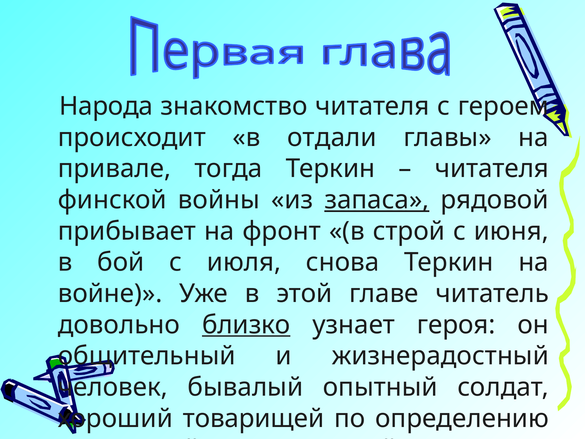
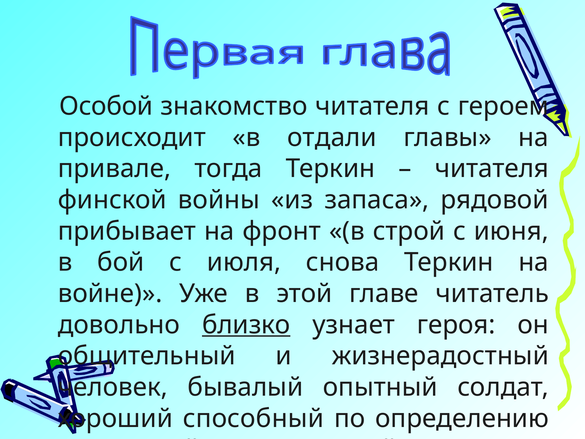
Народа: Народа -> Особой (106, 106)
запаса underline: present -> none (377, 200)
хороший товарищей: товарищей -> способный (253, 418)
